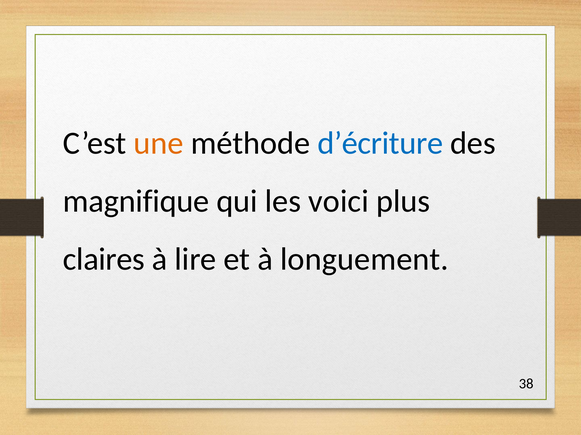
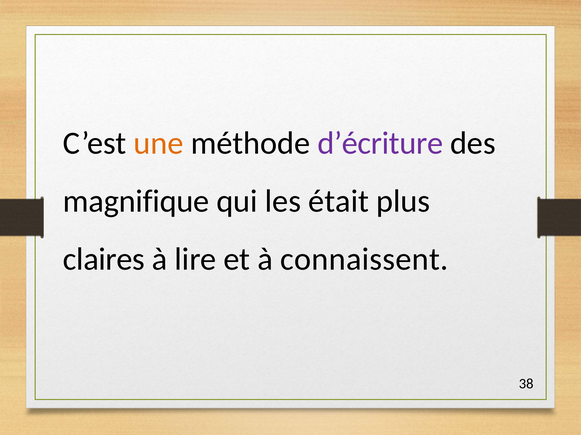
d’écriture colour: blue -> purple (380, 144)
voici: voici -> était (339, 202)
longuement: longuement -> connaissent (364, 260)
